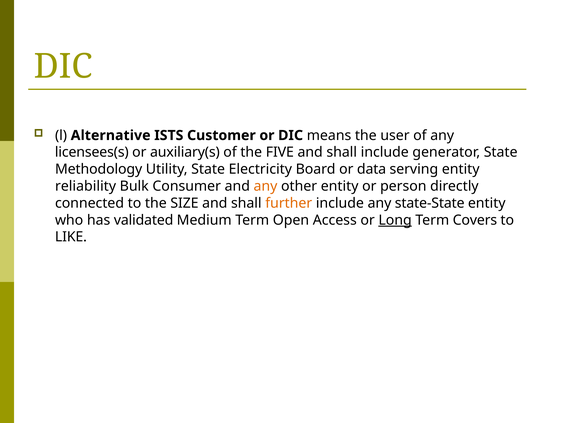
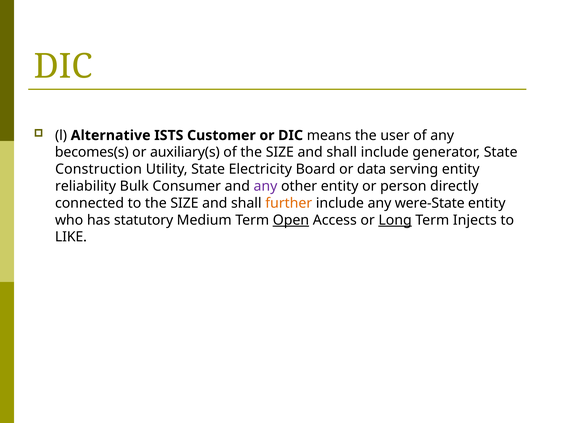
licensees(s: licensees(s -> becomes(s (92, 152)
of the FIVE: FIVE -> SIZE (280, 152)
Methodology: Methodology -> Construction (98, 169)
any colour: orange -> purple (265, 186)
state-State: state-State -> were-State (430, 203)
validated: validated -> statutory (144, 220)
Open underline: none -> present (291, 220)
Covers: Covers -> Injects (475, 220)
